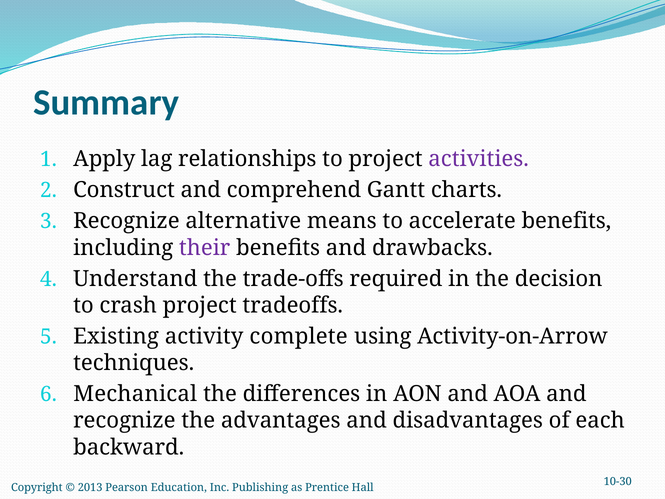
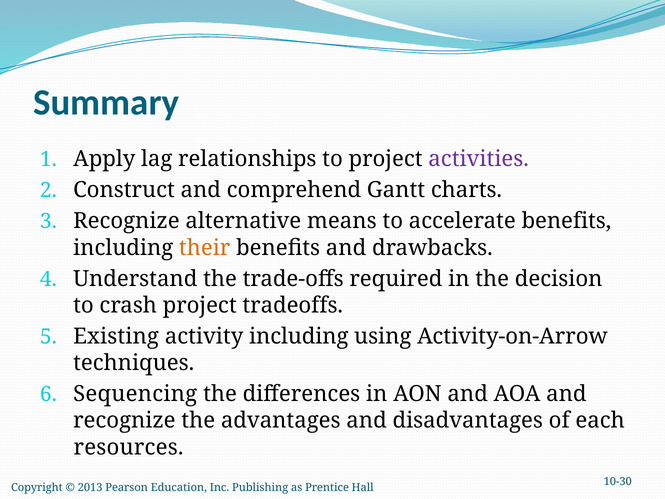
their colour: purple -> orange (205, 248)
activity complete: complete -> including (299, 336)
Mechanical: Mechanical -> Sequencing (135, 394)
backward: backward -> resources (129, 447)
